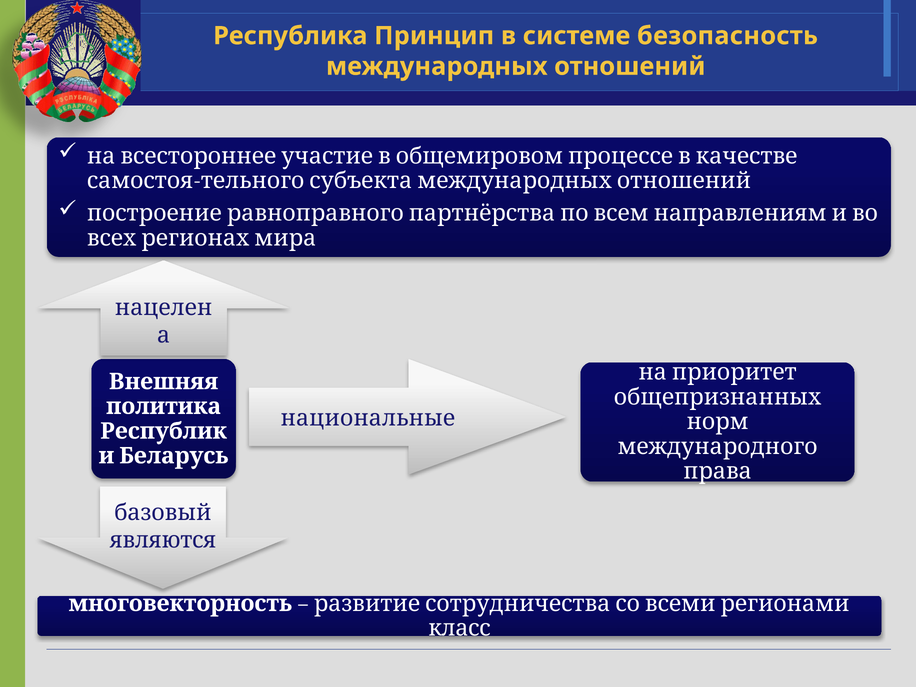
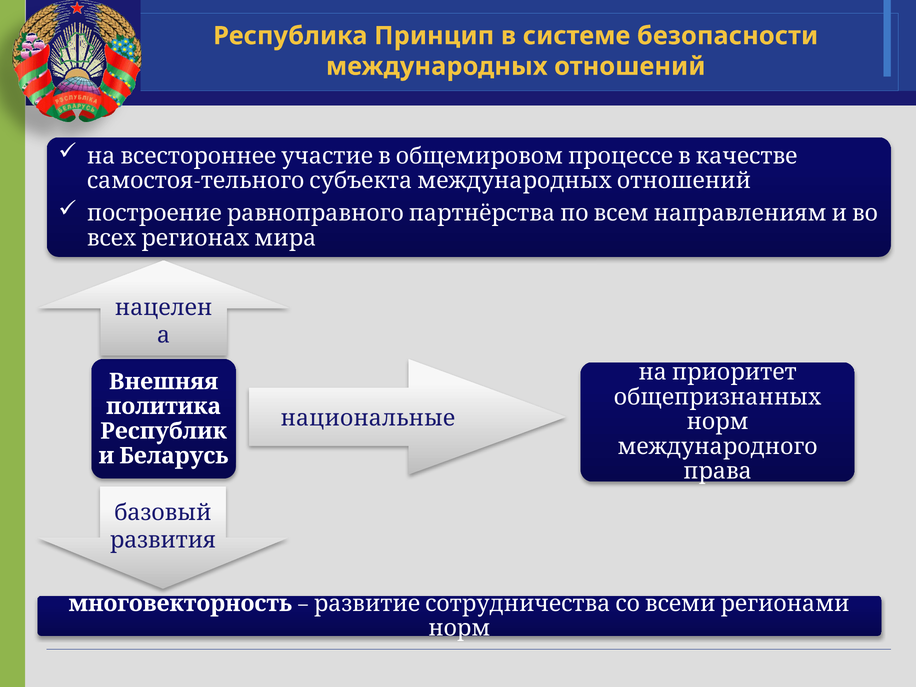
безопасность: безопасность -> безопасности (728, 36)
являются: являются -> развития (163, 540)
класс: класс -> норм (459, 628)
